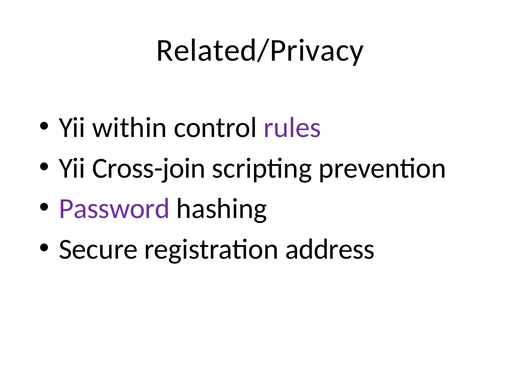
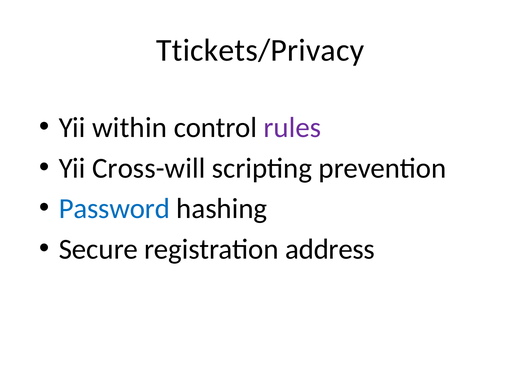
Related/Privacy: Related/Privacy -> Ttickets/Privacy (260, 50)
Cross-join: Cross-join -> Cross-will (149, 168)
Password colour: purple -> blue (114, 209)
